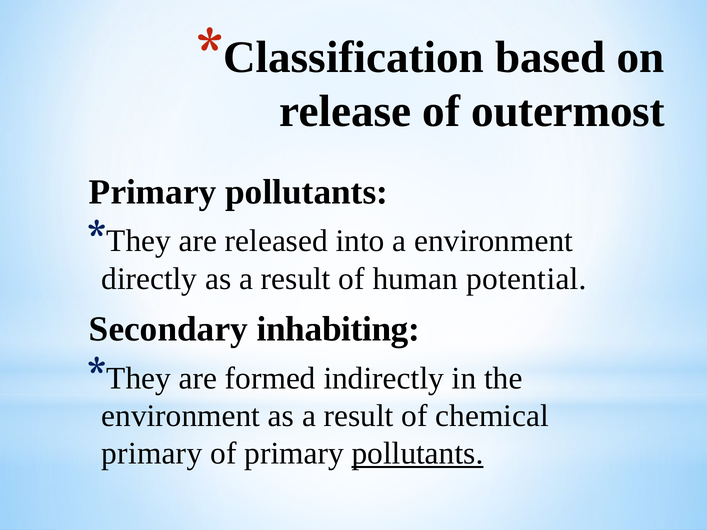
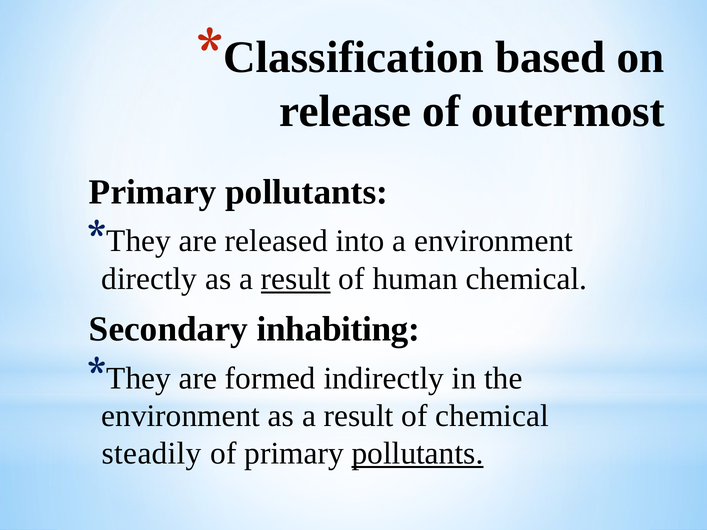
result underline: none -> present (296, 279)
human potential: potential -> chemical (527, 279)
primary: primary -> steadily (152, 454)
